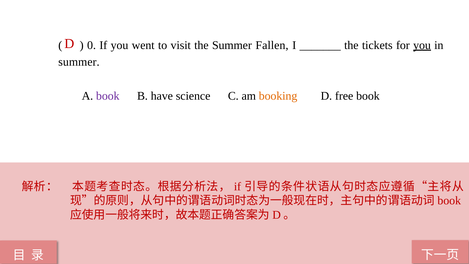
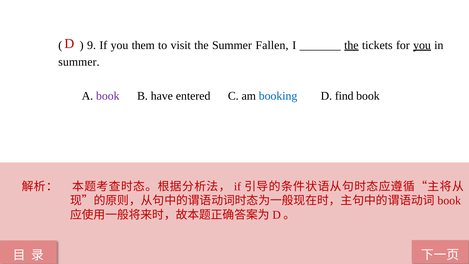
0: 0 -> 9 (92, 45)
went: went -> them (143, 45)
the underline: none -> present (351, 45)
science: science -> entered (193, 96)
booking colour: orange -> blue (278, 96)
free: free -> find (344, 96)
